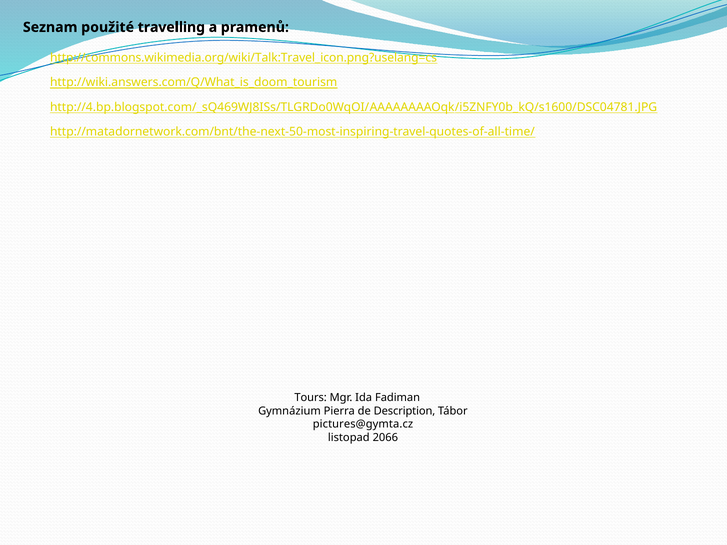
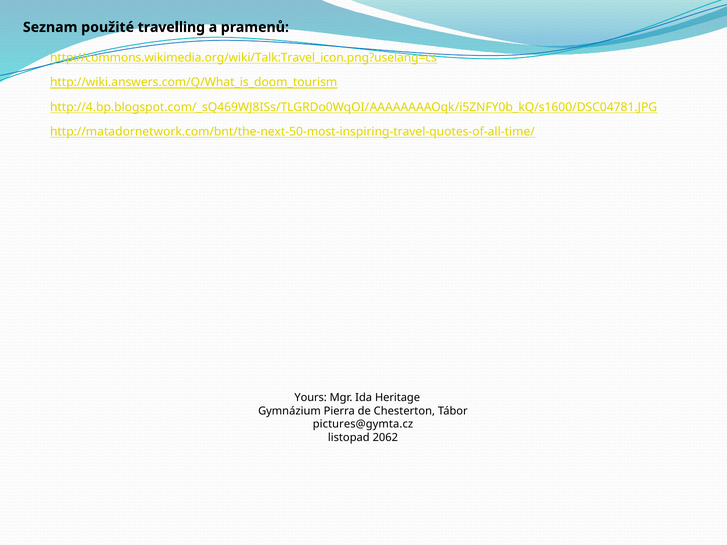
Tours: Tours -> Yours (311, 398)
Fadiman: Fadiman -> Heritage (398, 398)
Description: Description -> Chesterton (404, 411)
2066: 2066 -> 2062 (385, 438)
